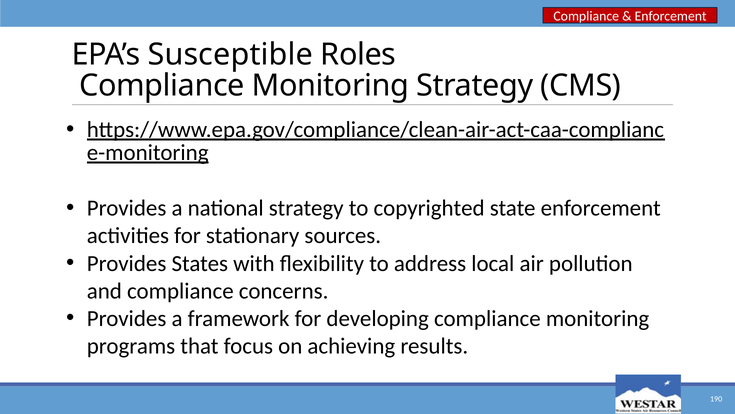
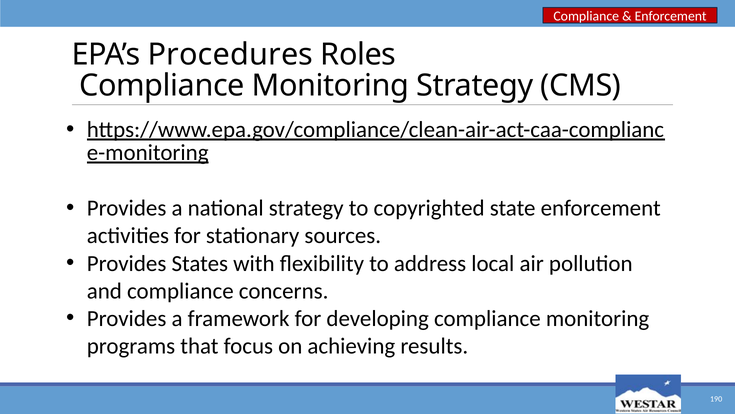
Susceptible: Susceptible -> Procedures (230, 54)
